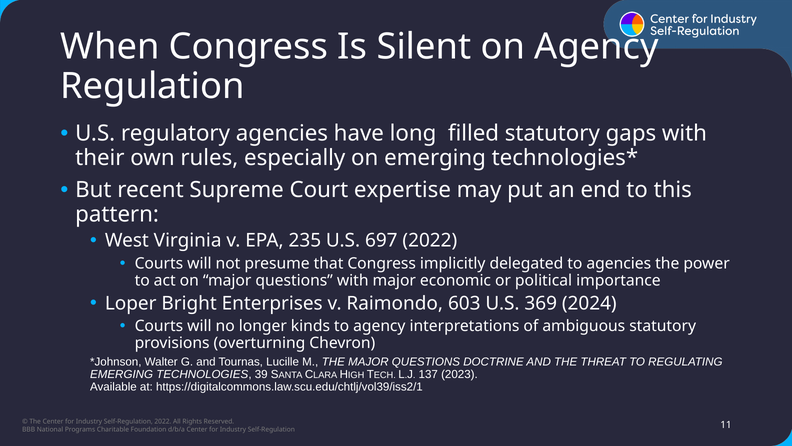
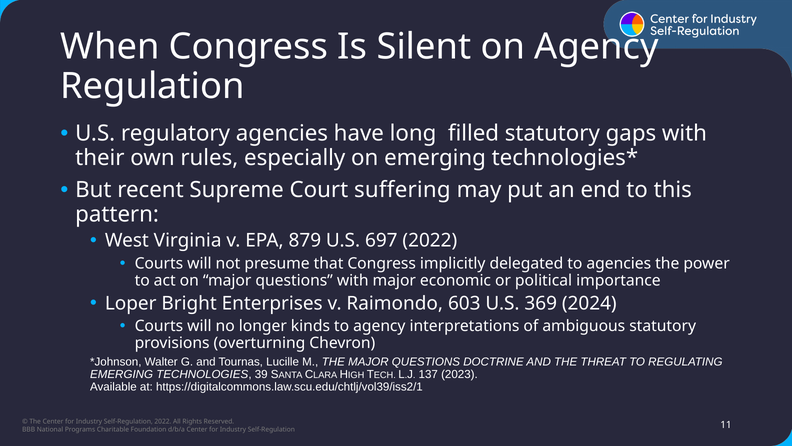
expertise: expertise -> suffering (402, 190)
235: 235 -> 879 (305, 240)
